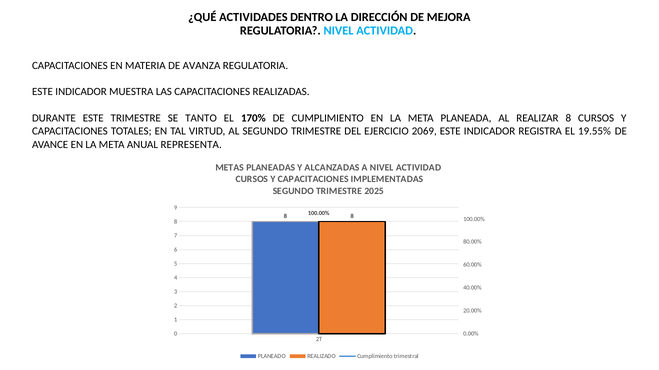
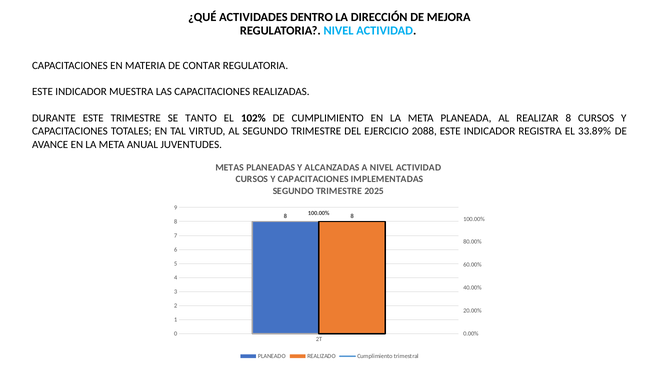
AVANZA: AVANZA -> CONTAR (202, 66)
170%: 170% -> 102% (253, 118)
2069: 2069 -> 2088 (424, 131)
19.55%: 19.55% -> 33.89% (594, 131)
REPRESENTA: REPRESENTA -> JUVENTUDES (191, 145)
